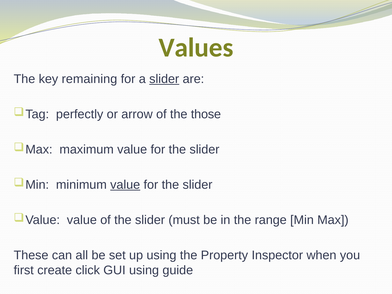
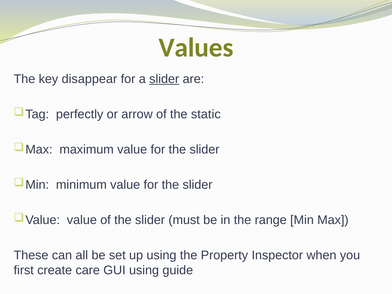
remaining: remaining -> disappear (89, 79)
those: those -> static (206, 114)
value underline: present -> none (125, 185)
click: click -> care (88, 270)
